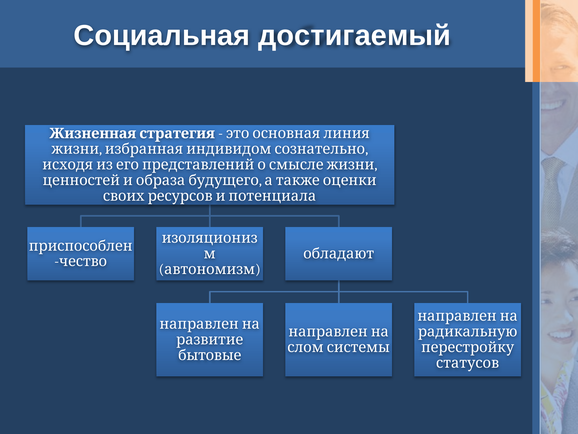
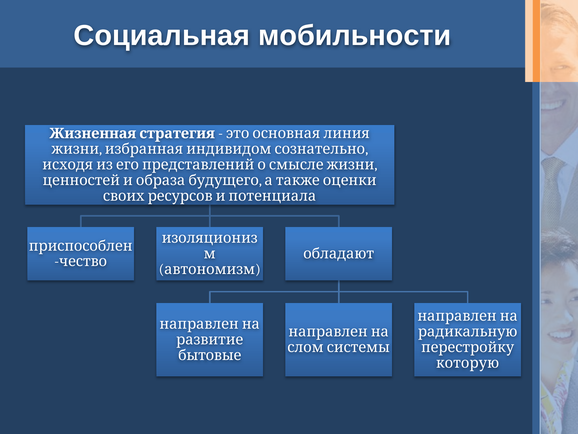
достигаемый: достигаемый -> мобильности (355, 36)
статусов: статусов -> которую (468, 363)
